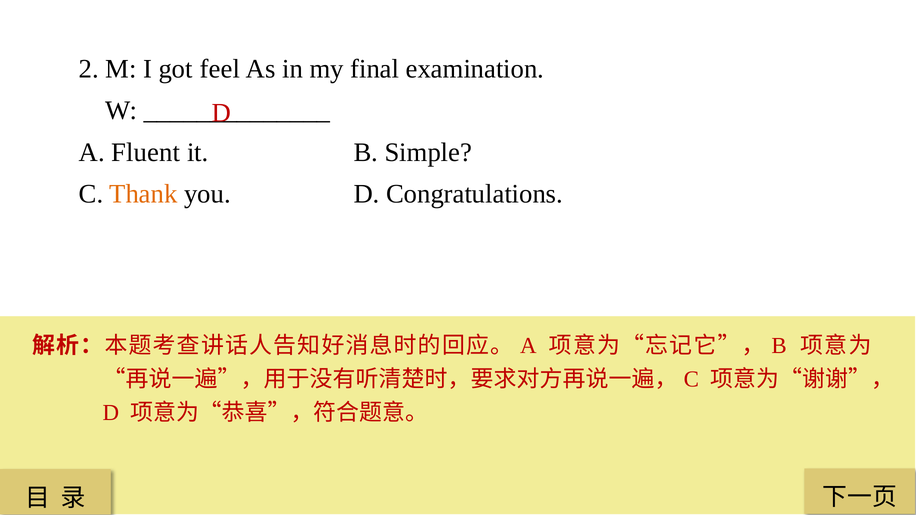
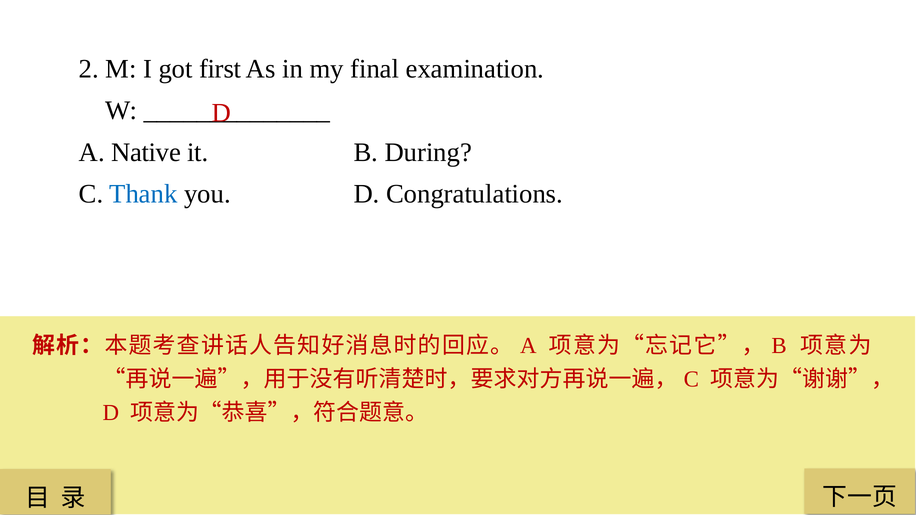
feel: feel -> first (220, 69)
Fluent: Fluent -> Native (146, 152)
Simple: Simple -> During (428, 152)
Thank colour: orange -> blue (143, 194)
